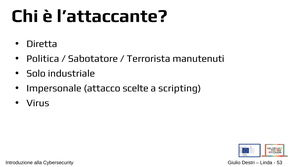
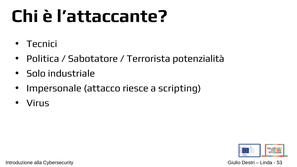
Diretta: Diretta -> Tecnici (42, 44)
manutenuti: manutenuti -> potenzialità (198, 59)
scelte: scelte -> riesce (136, 88)
